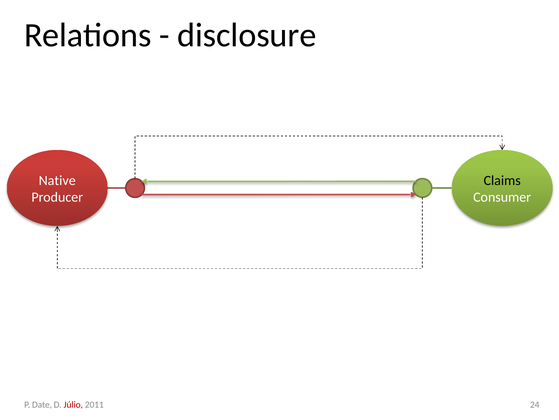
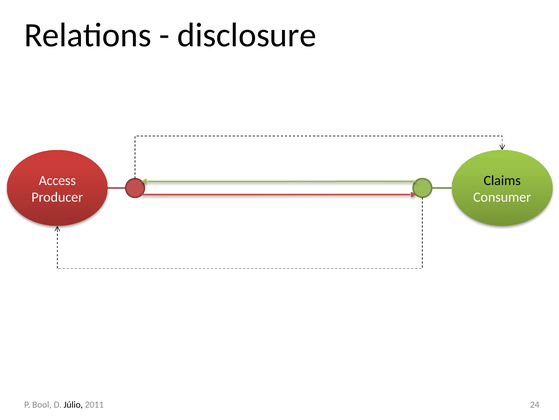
Native: Native -> Access (57, 180)
Date: Date -> Bool (42, 404)
Júlio colour: red -> black (73, 404)
